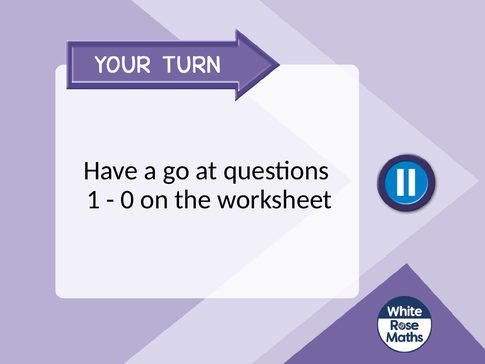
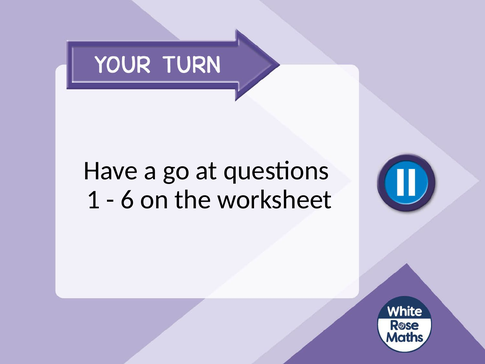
0: 0 -> 6 (127, 200)
